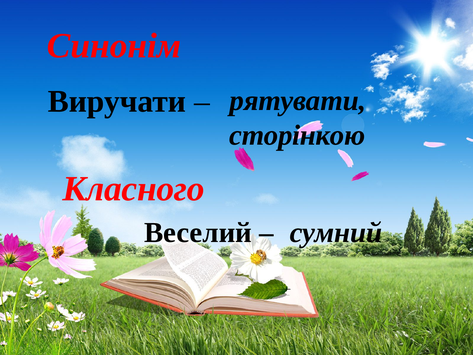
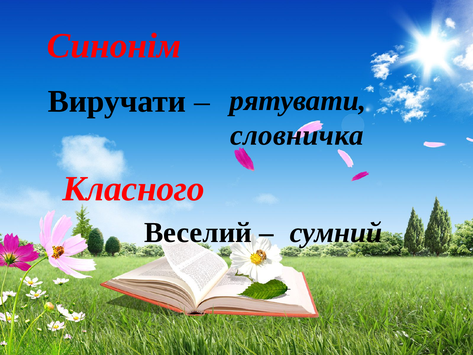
сторінкою: сторінкою -> словничка (297, 135)
